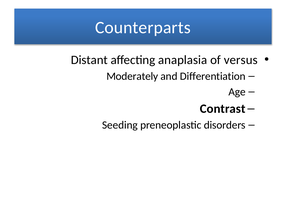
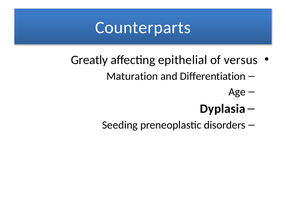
Distant: Distant -> Greatly (89, 60)
anaplasia: anaplasia -> epithelial (183, 60)
Moderately: Moderately -> Maturation (132, 76)
Contrast: Contrast -> Dyplasia (223, 109)
